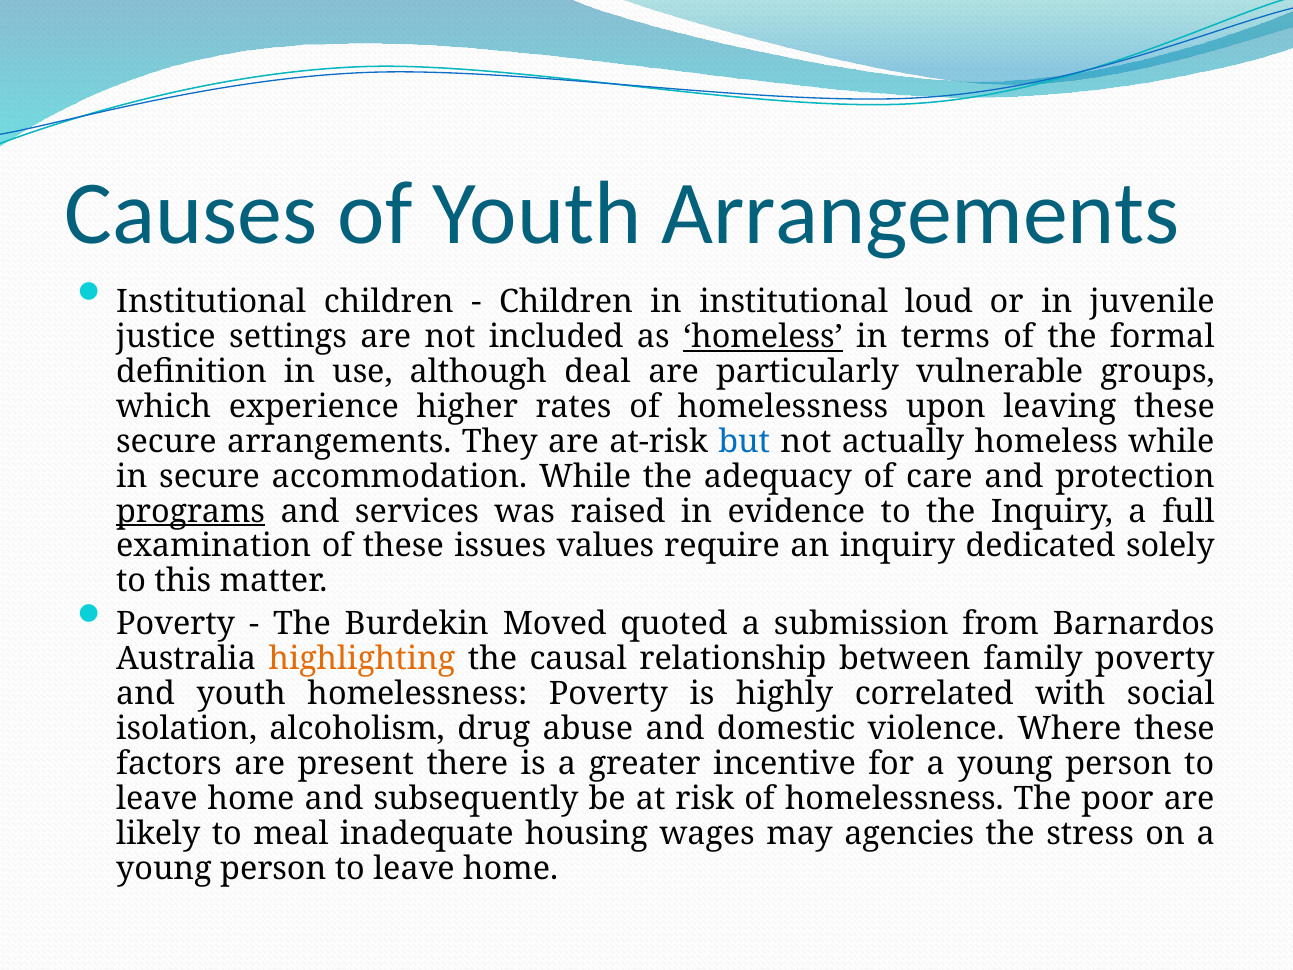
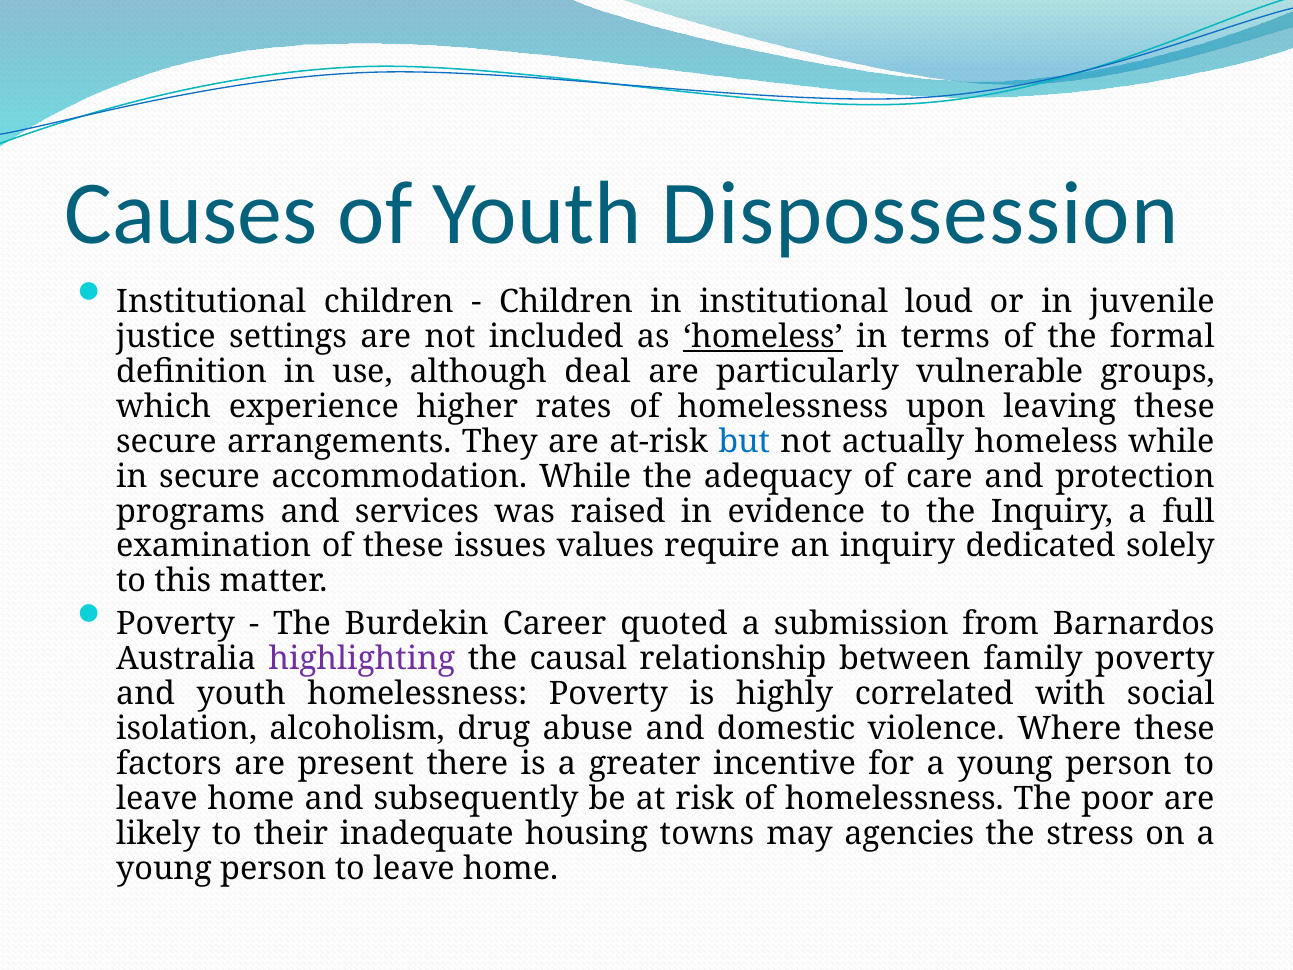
Youth Arrangements: Arrangements -> Dispossession (920, 214)
programs underline: present -> none (191, 511)
Moved: Moved -> Career (555, 624)
highlighting colour: orange -> purple (362, 659)
meal: meal -> their (291, 833)
wages: wages -> towns (707, 833)
